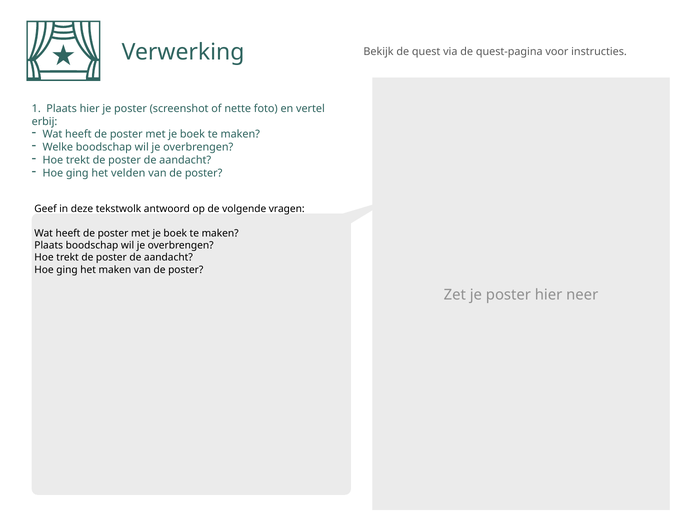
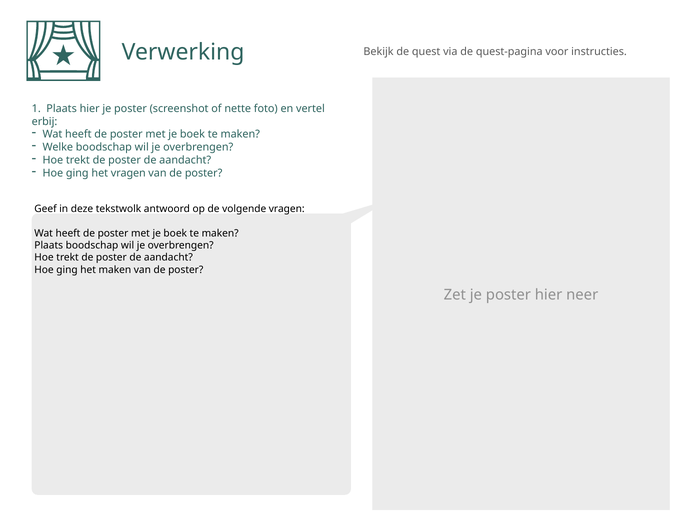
het velden: velden -> vragen (128, 173)
